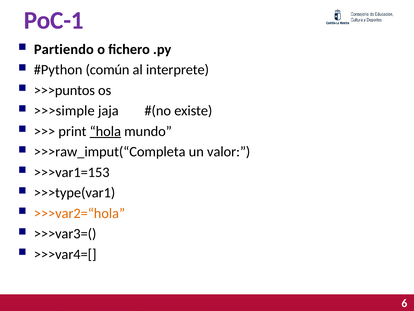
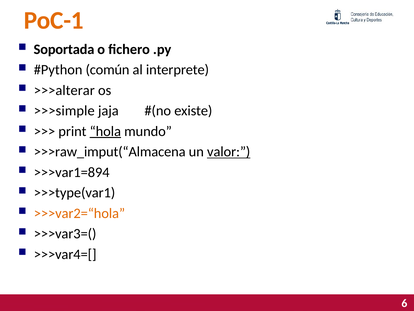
PoC-1 colour: purple -> orange (54, 20)
Partiendo: Partiendo -> Soportada (64, 49)
>>>puntos: >>>puntos -> >>>alterar (64, 90)
>>>raw_imput(“Completa: >>>raw_imput(“Completa -> >>>raw_imput(“Almacena (110, 152)
valor underline: none -> present (229, 152)
>>>var1=153: >>>var1=153 -> >>>var1=894 (72, 172)
